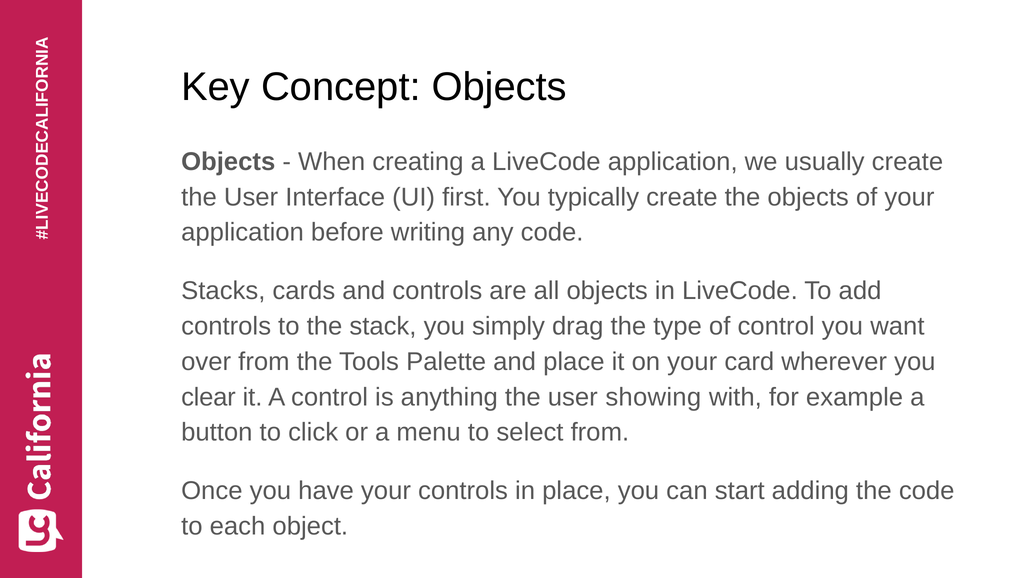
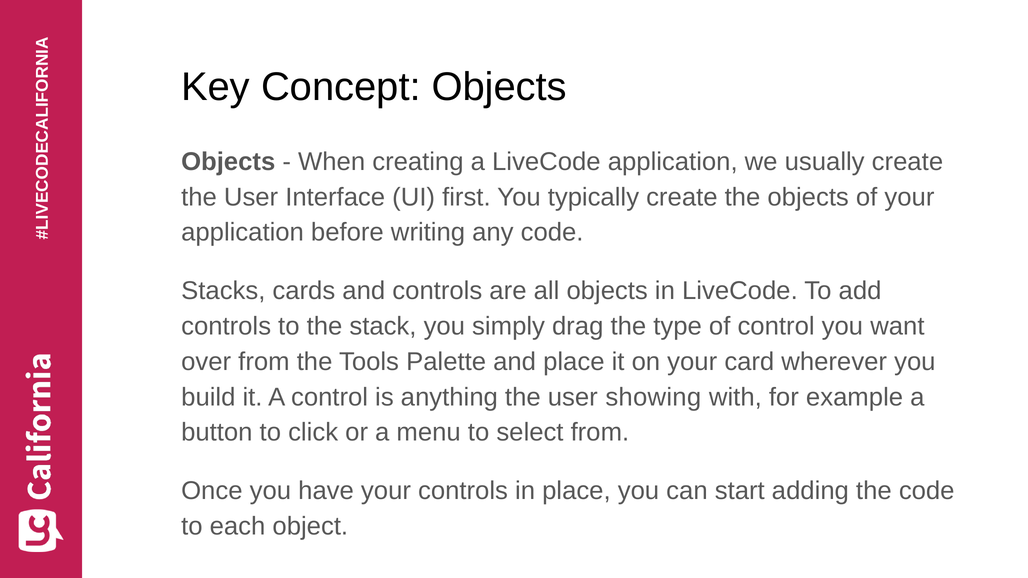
clear: clear -> build (208, 397)
